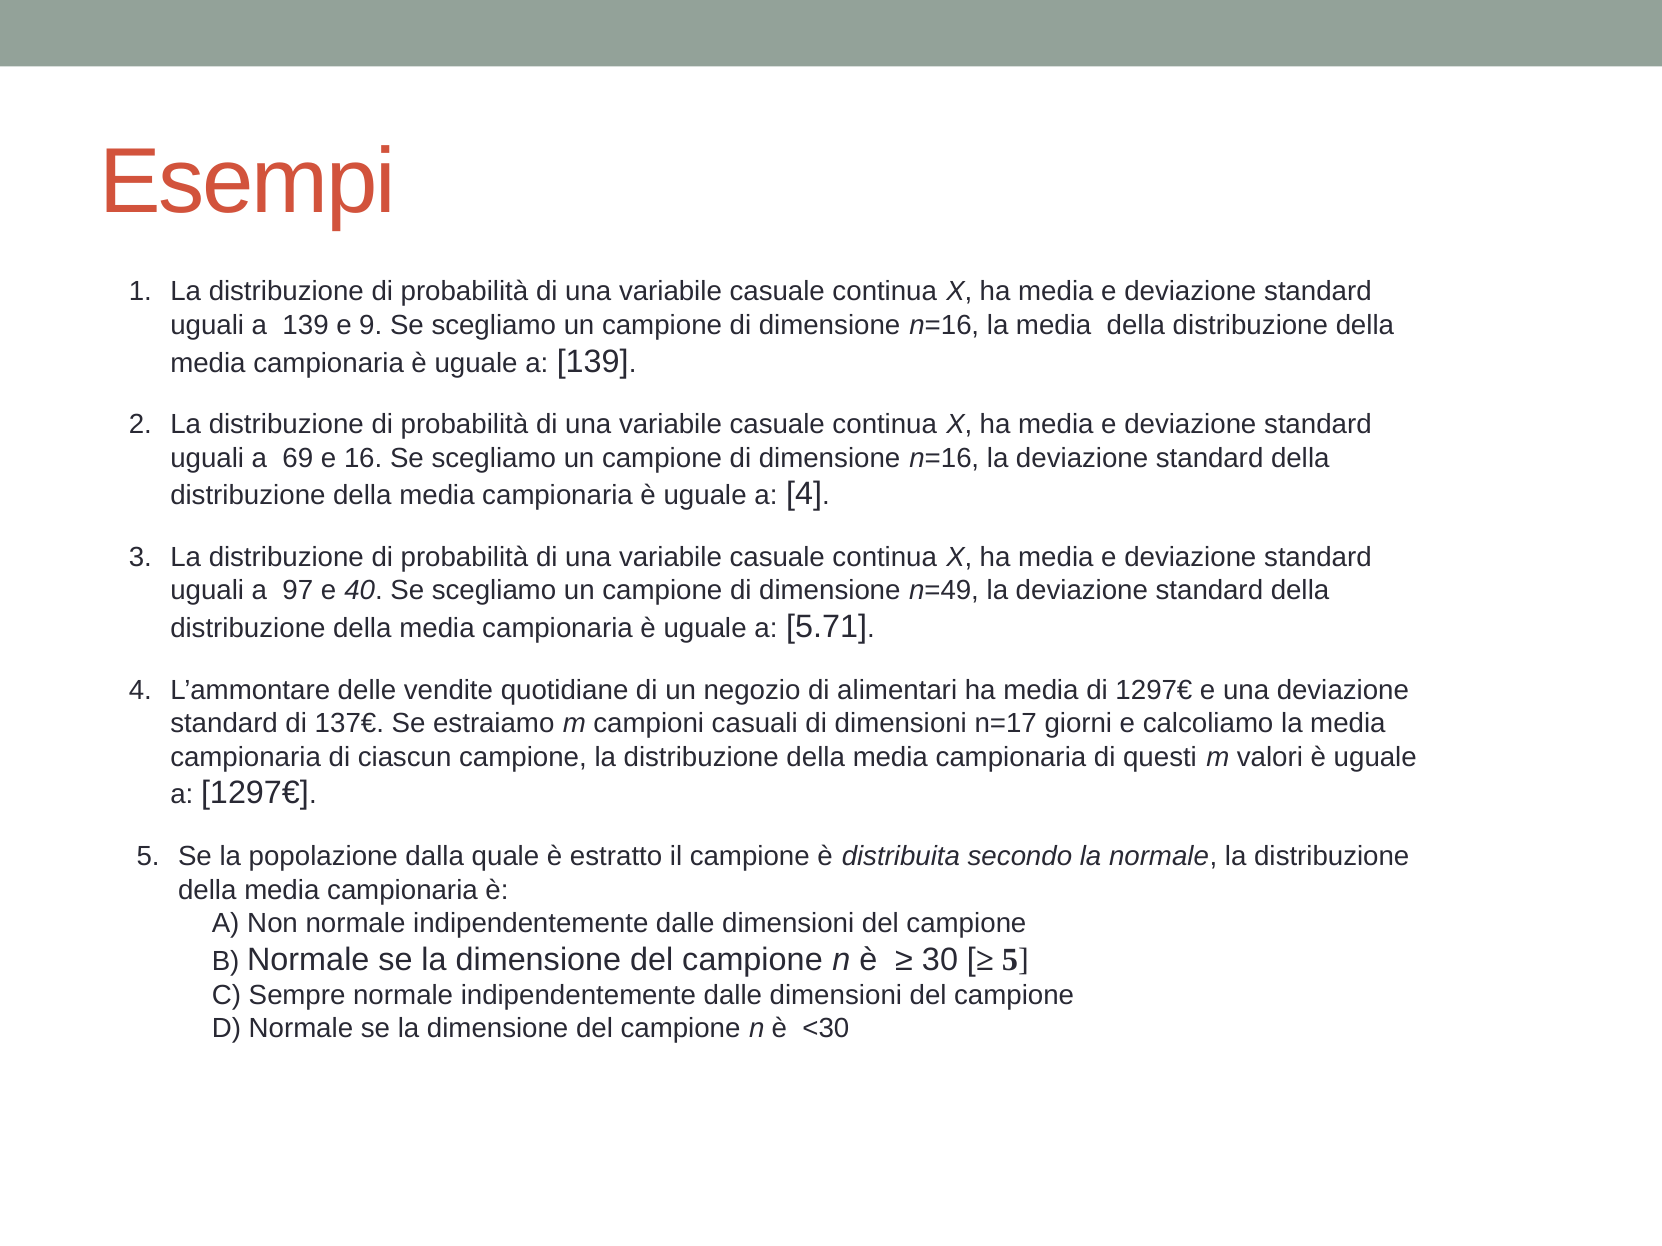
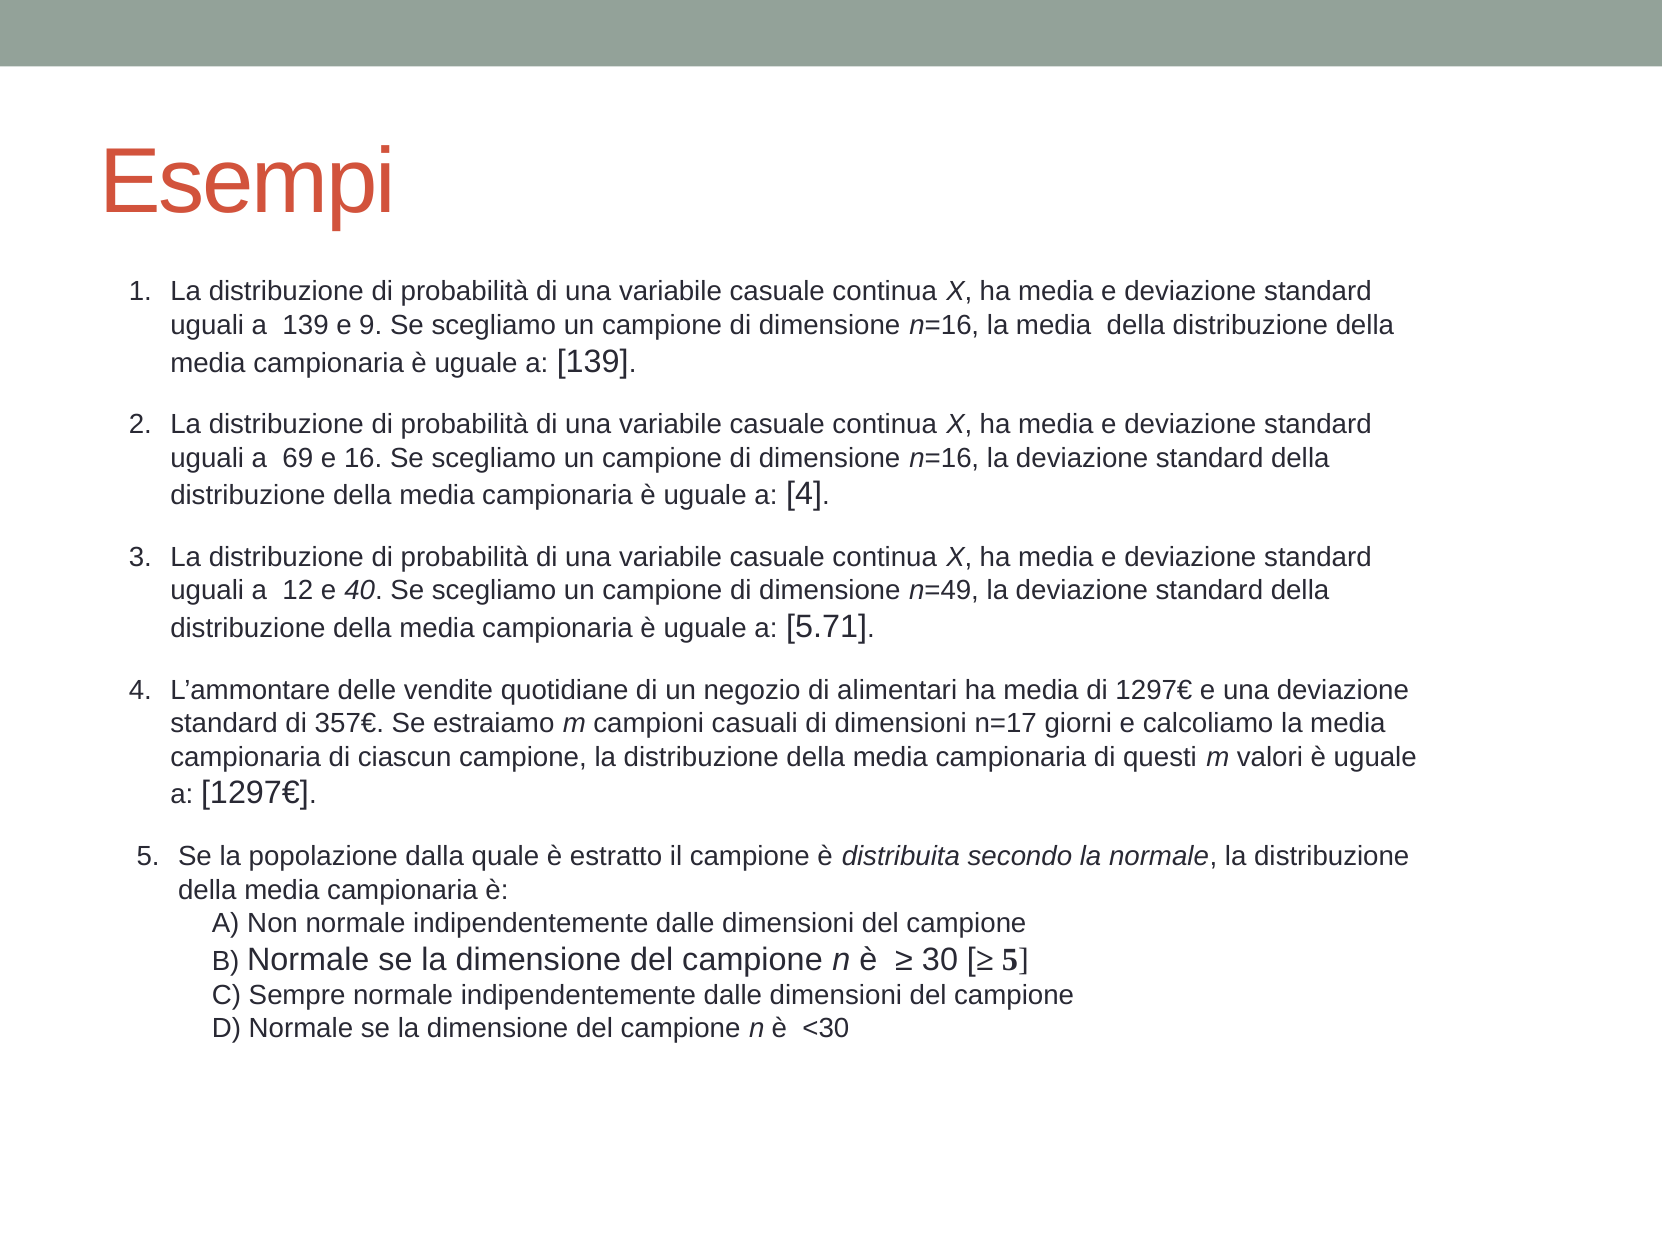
97: 97 -> 12 (298, 591)
137€: 137€ -> 357€ (349, 724)
